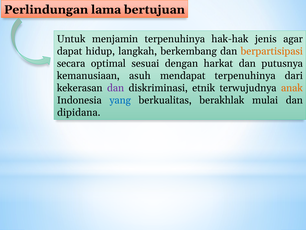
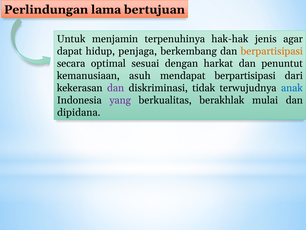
langkah: langkah -> penjaga (138, 51)
putusnya: putusnya -> penuntut (282, 63)
mendapat terpenuhinya: terpenuhinya -> berpartisipasi (245, 76)
etnik: etnik -> tidak (204, 88)
anak colour: orange -> blue (292, 88)
yang colour: blue -> purple (120, 100)
